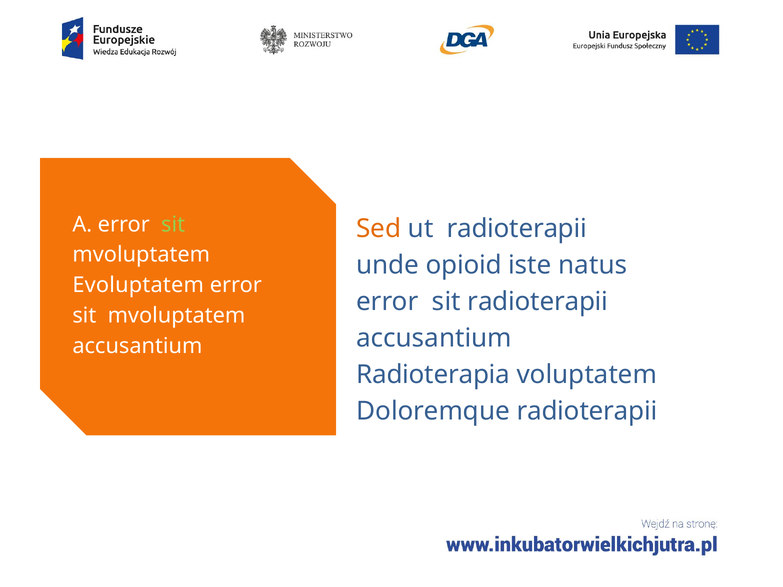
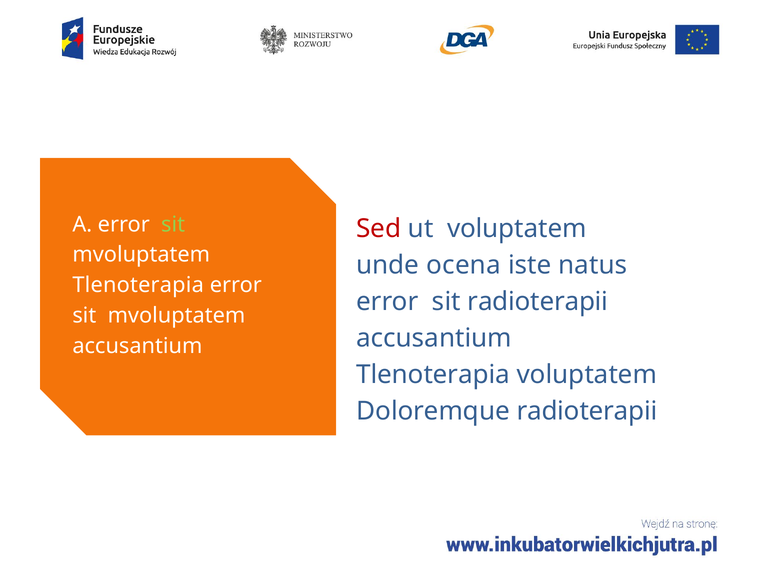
Sed colour: orange -> red (379, 229)
ut radioterapii: radioterapii -> voluptatem (517, 229)
opioid: opioid -> ocena (464, 265)
Evoluptatem: Evoluptatem -> Tlenoterapia (138, 285)
Radioterapia: Radioterapia -> Tlenoterapia (433, 375)
